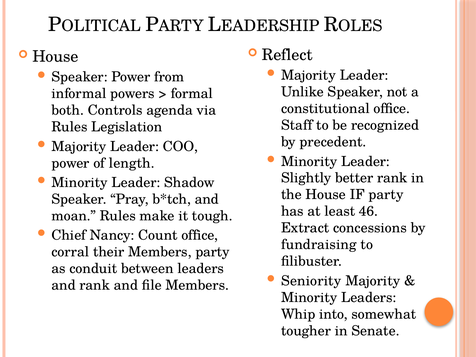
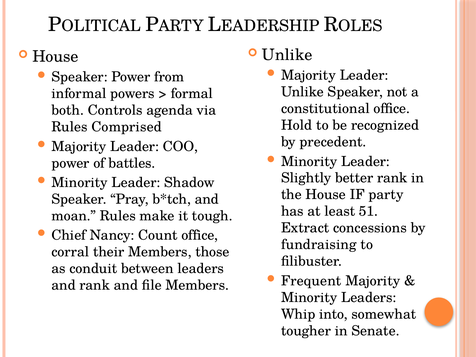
Reflect: Reflect -> Unlike (287, 55)
Staff: Staff -> Hold (297, 125)
Legislation: Legislation -> Comprised (127, 127)
length: length -> battles (132, 163)
46: 46 -> 51 (369, 211)
Members party: party -> those (212, 252)
Seniority: Seniority -> Frequent (311, 281)
